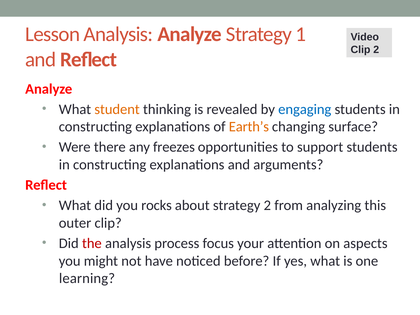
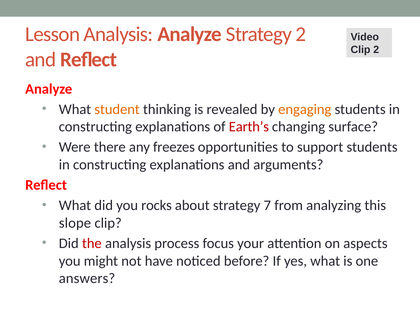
Strategy 1: 1 -> 2 (301, 34)
engaging colour: blue -> orange (305, 109)
Earth’s colour: orange -> red (249, 127)
strategy 2: 2 -> 7 (267, 205)
outer: outer -> slope (75, 223)
learning: learning -> answers (87, 278)
